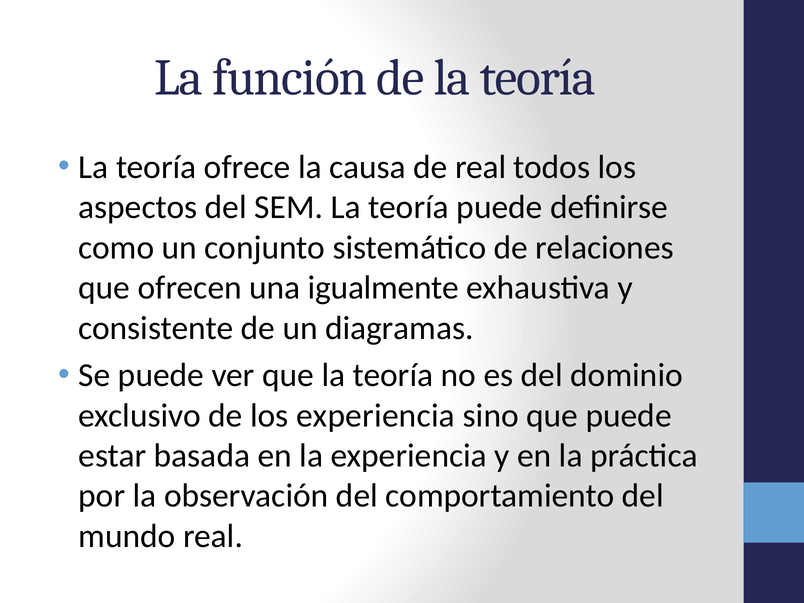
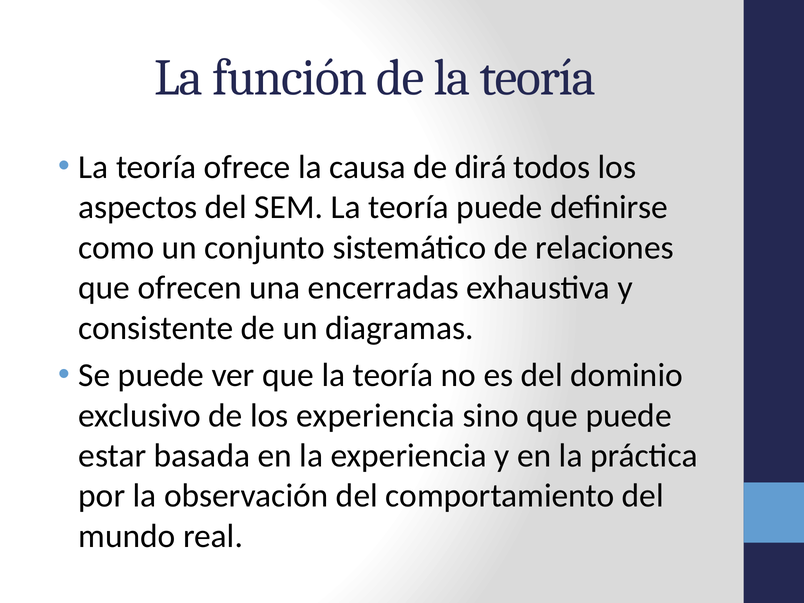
de real: real -> dirá (481, 167)
igualmente: igualmente -> encerradas (383, 288)
